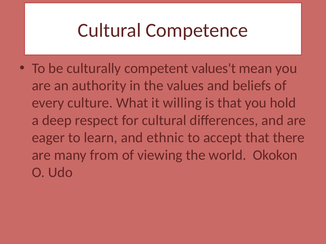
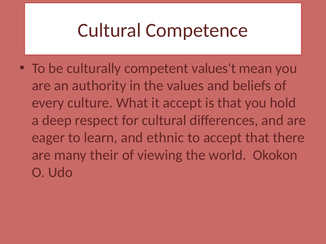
it willing: willing -> accept (182, 103)
from: from -> their (104, 155)
